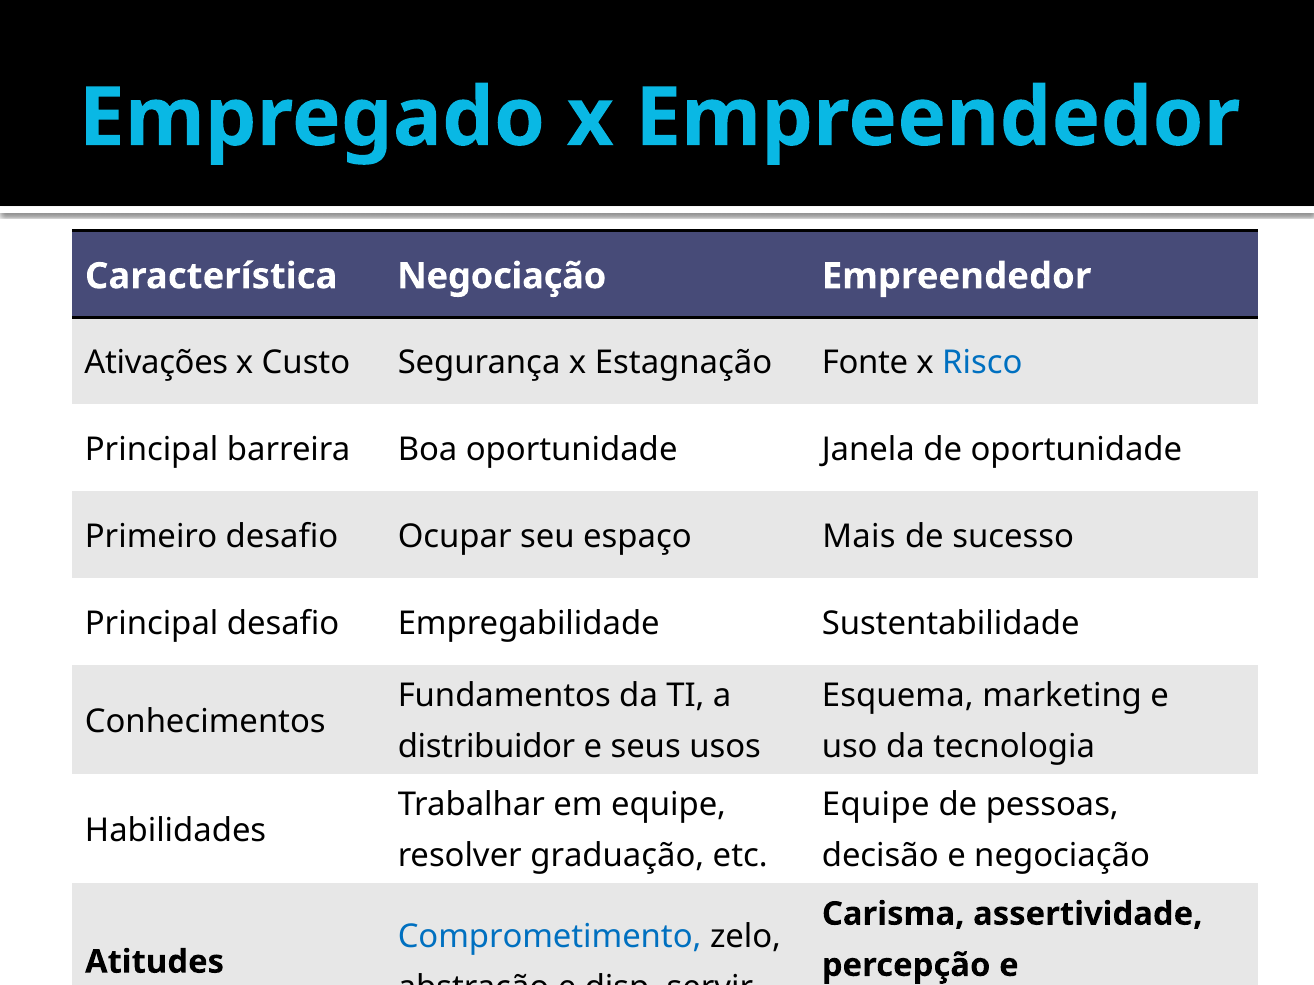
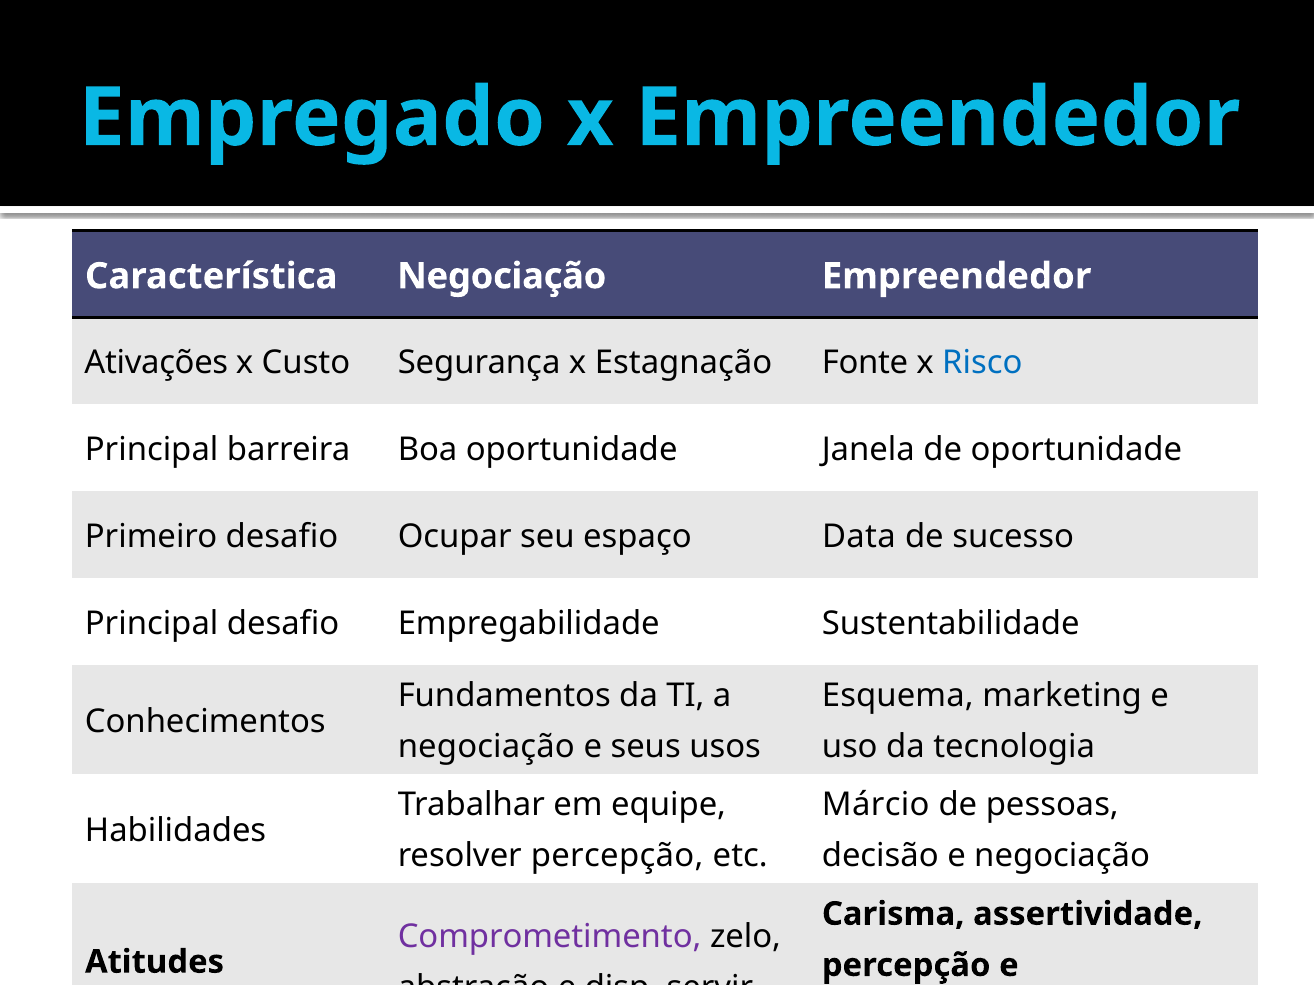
Mais: Mais -> Data (859, 537)
distribuidor: distribuidor -> negociação (486, 747)
Equipe: Equipe -> Márcio (876, 805)
resolver graduação: graduação -> percepção (617, 857)
Comprometimento colour: blue -> purple (550, 937)
